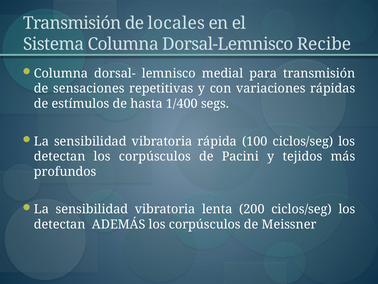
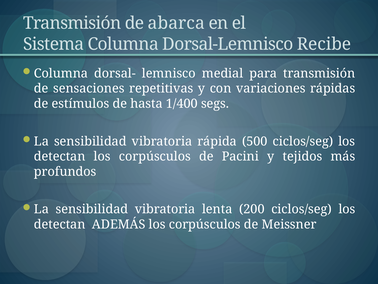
locales: locales -> abarca (176, 23)
100: 100 -> 500 (255, 141)
